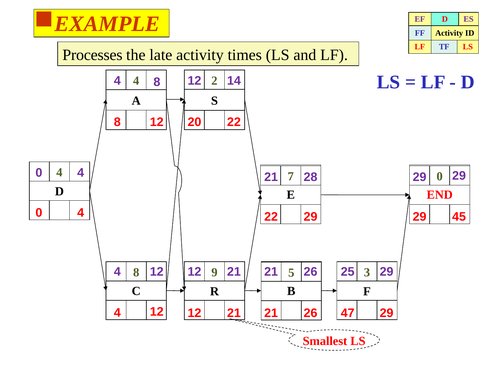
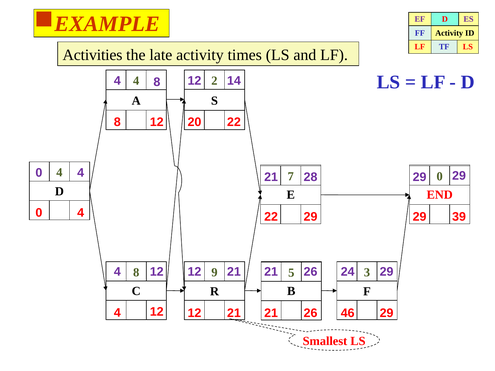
Processes: Processes -> Activities (92, 55)
45: 45 -> 39 (459, 217)
25: 25 -> 24 (348, 272)
47: 47 -> 46 (348, 313)
